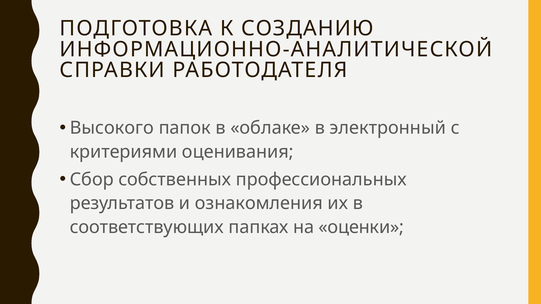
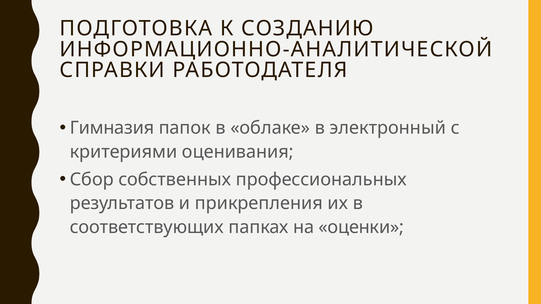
Высокого: Высокого -> Гимназия (112, 128)
ознакомления: ознакомления -> прикрепления (259, 204)
